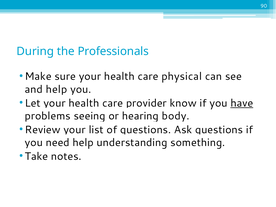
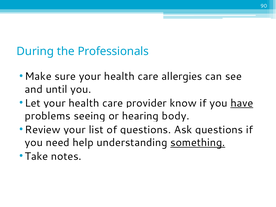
physical: physical -> allergies (182, 76)
and help: help -> until (57, 89)
something underline: none -> present (198, 143)
